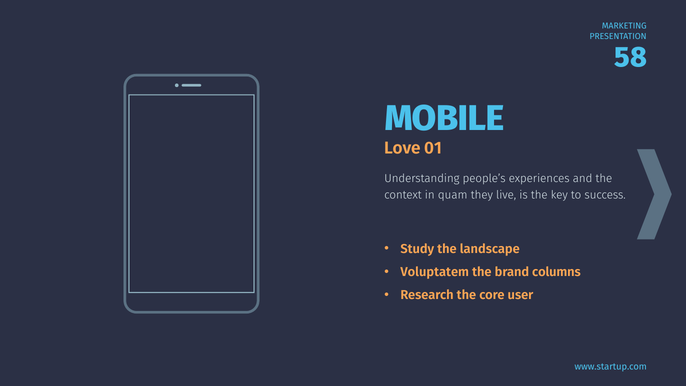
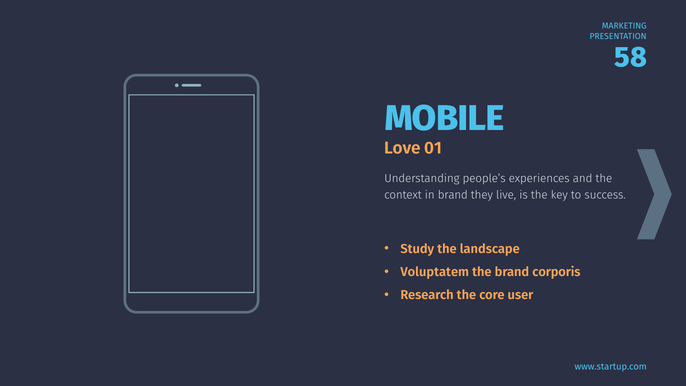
in quam: quam -> brand (453, 195)
columns: columns -> corporis (556, 272)
